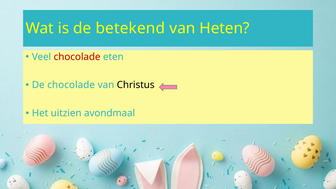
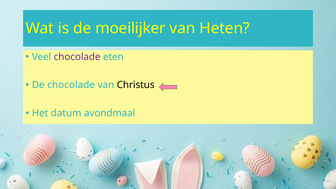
betekend: betekend -> moeilijker (130, 28)
chocolade colour: red -> purple (77, 57)
uitzien: uitzien -> datum (66, 113)
